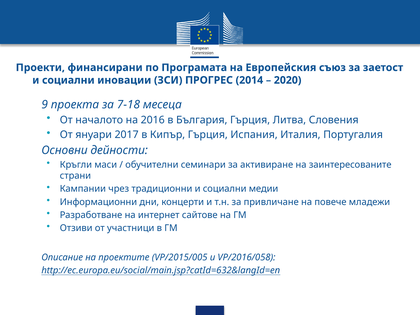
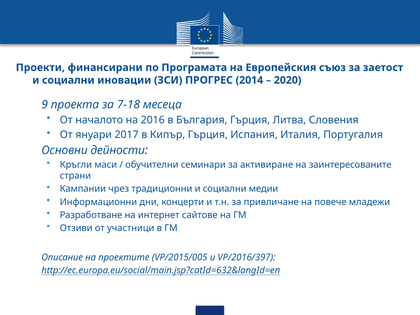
VP/2016/058: VP/2016/058 -> VP/2016/397 (247, 257)
